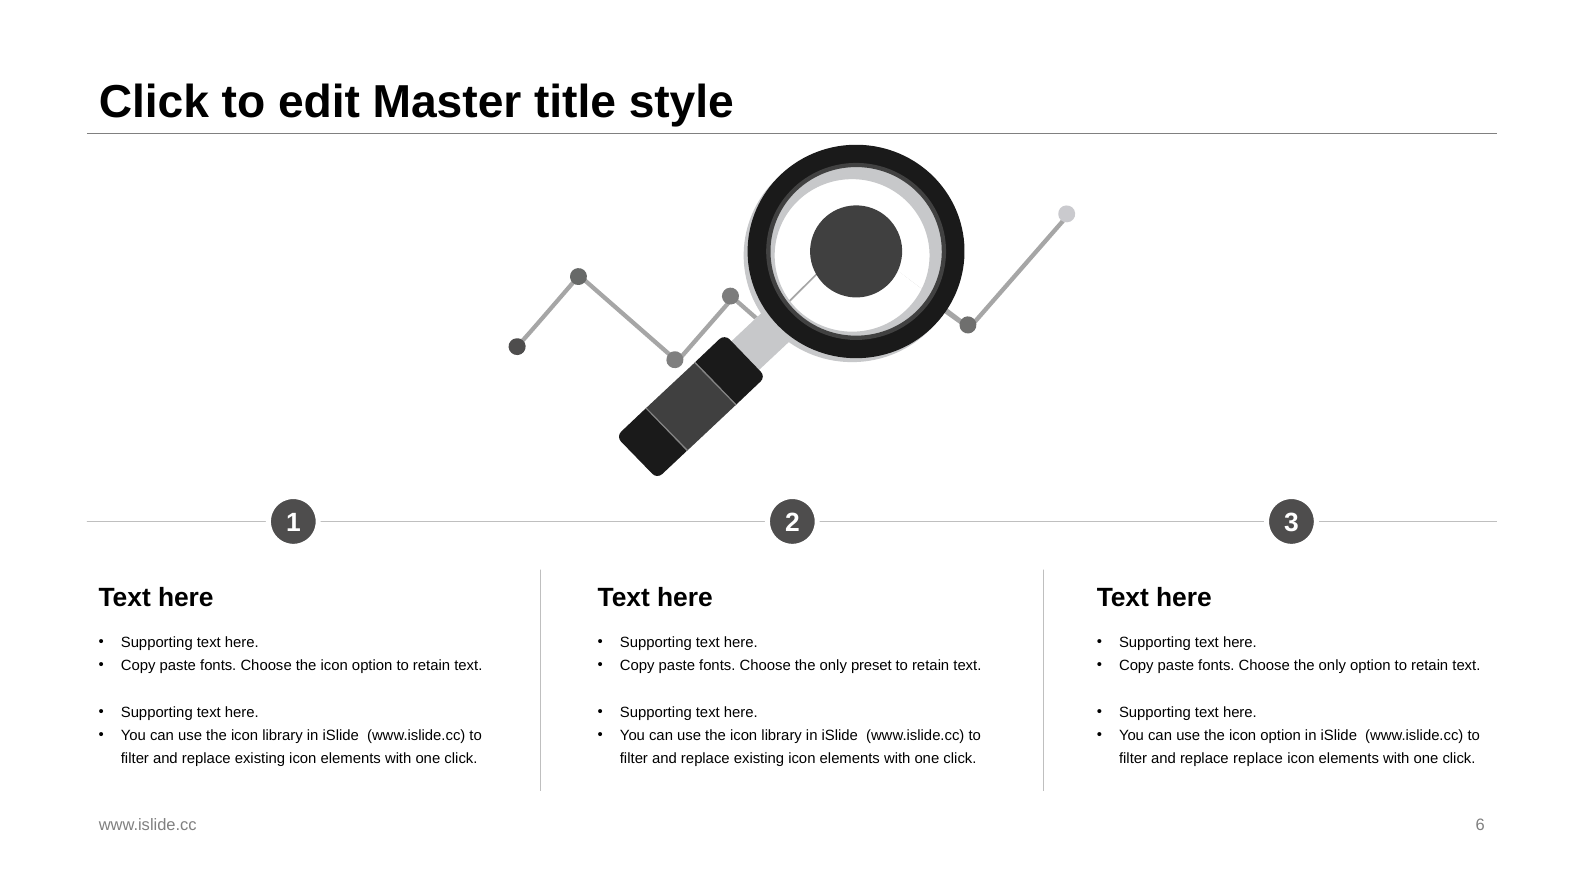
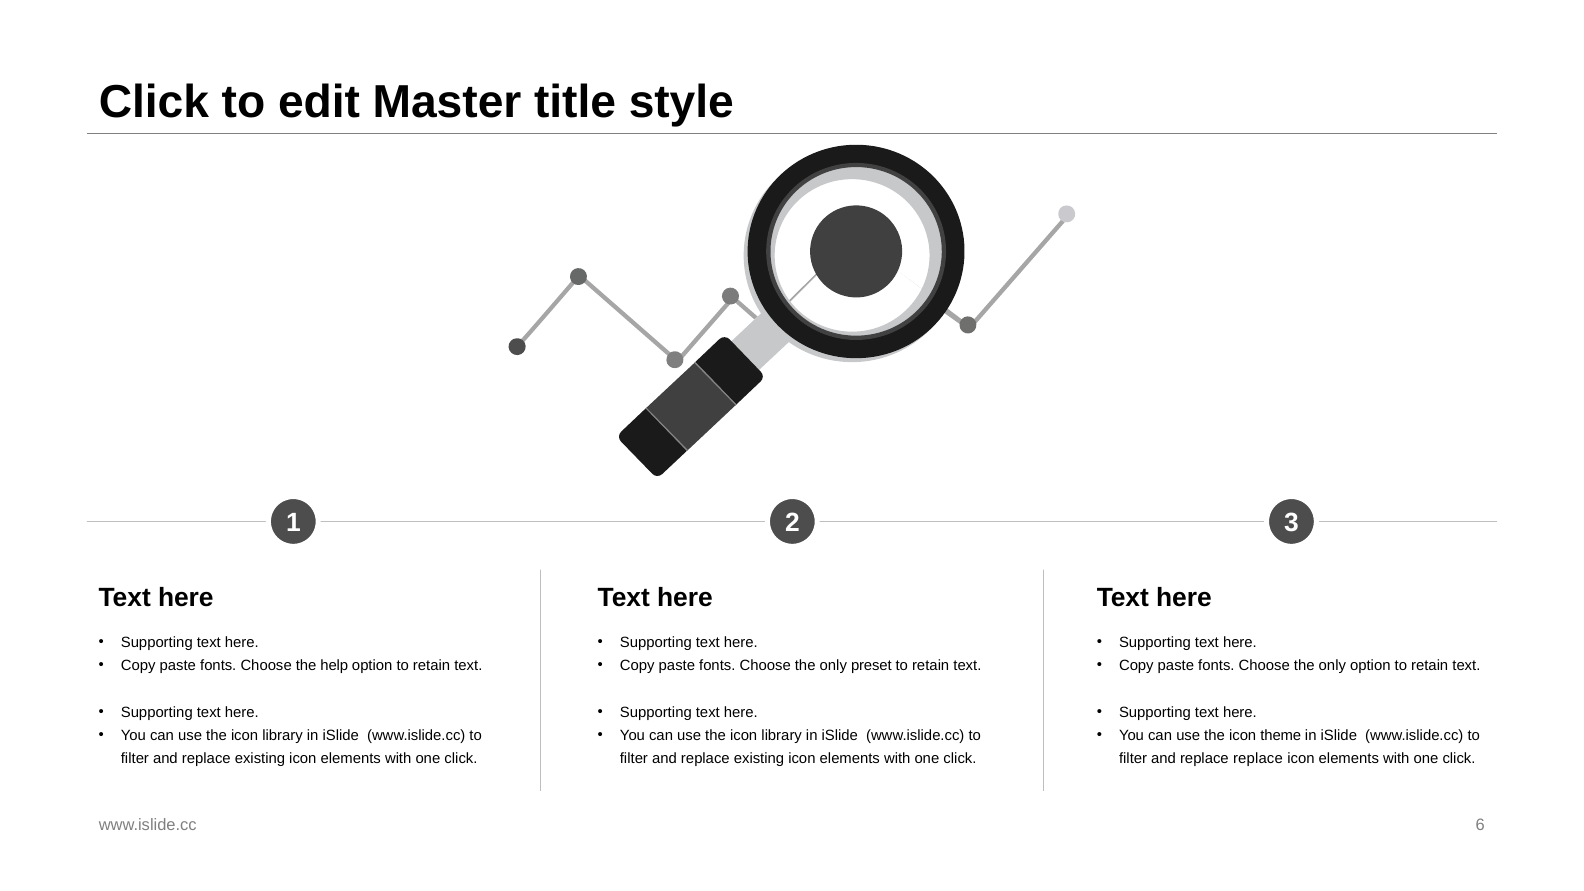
Choose the icon: icon -> help (334, 666)
use the icon option: option -> theme (1281, 735)
